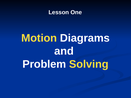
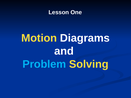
Problem colour: white -> light blue (44, 64)
